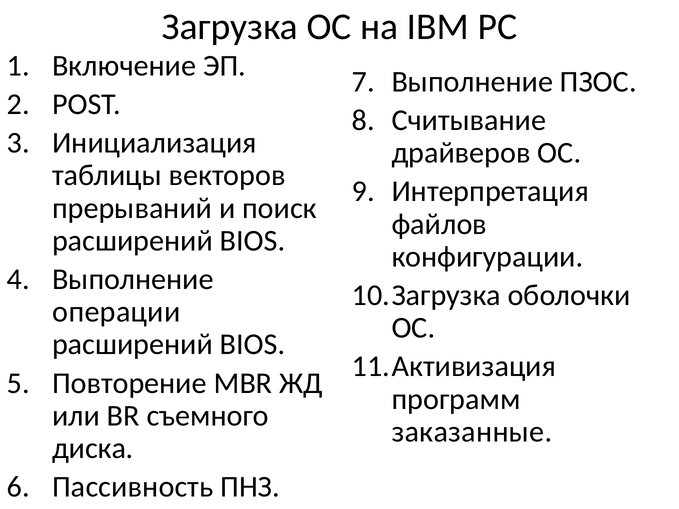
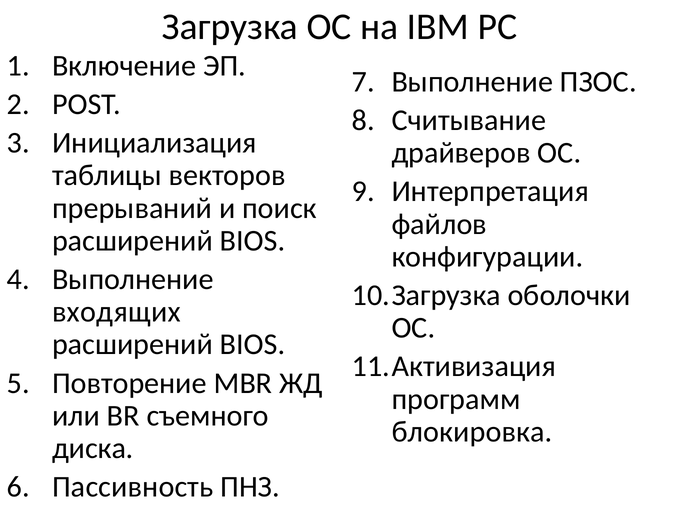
операции: операции -> входящих (116, 312)
заказанные: заказанные -> блокировка (472, 432)
